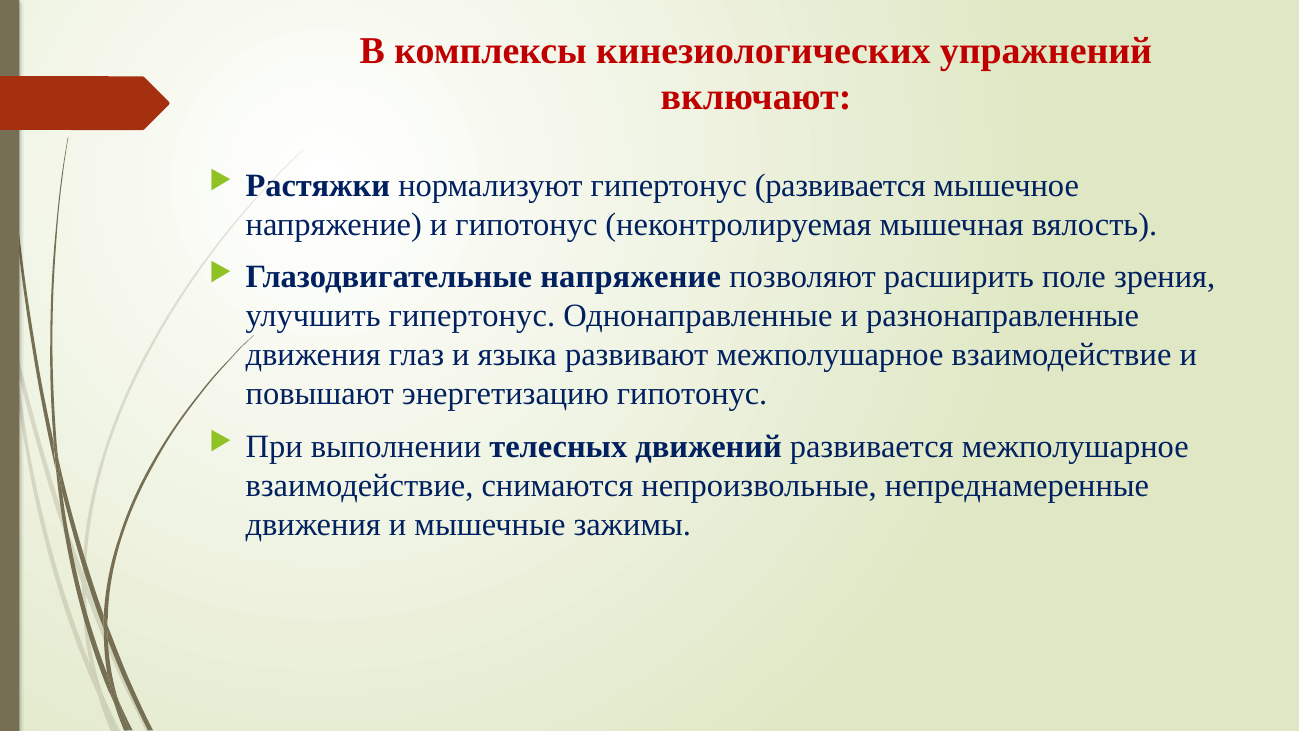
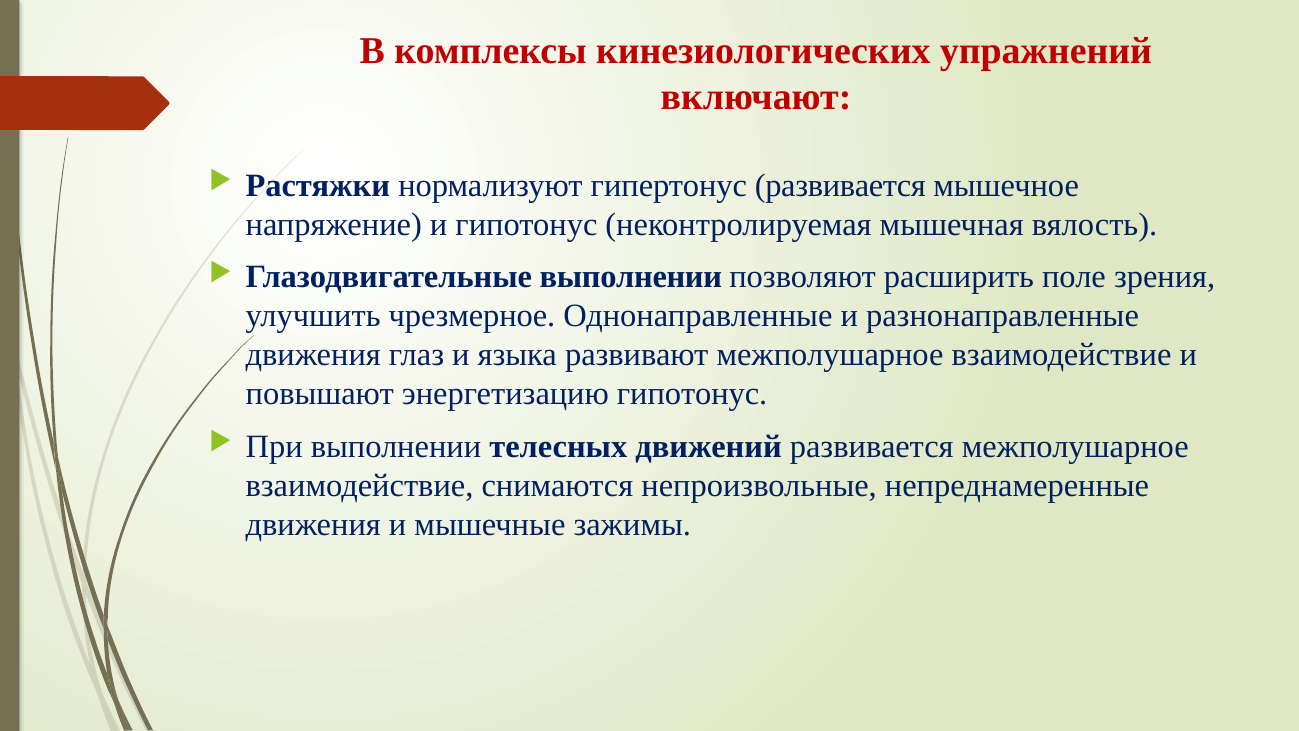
Глазодвигательные напряжение: напряжение -> выполнении (631, 277)
улучшить гипертонус: гипертонус -> чрезмерное (472, 316)
